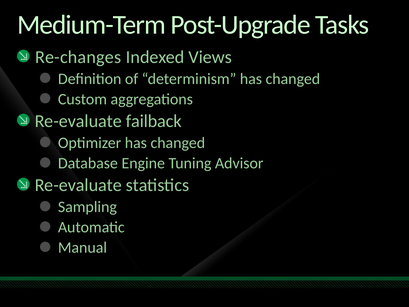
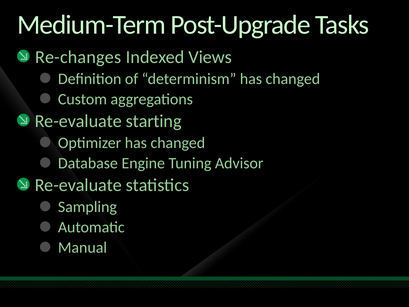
failback: failback -> starting (154, 121)
